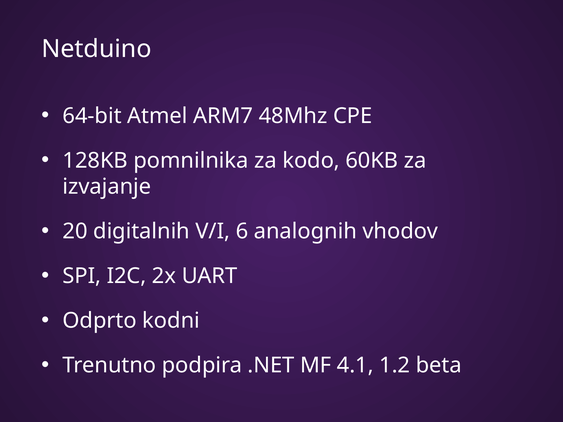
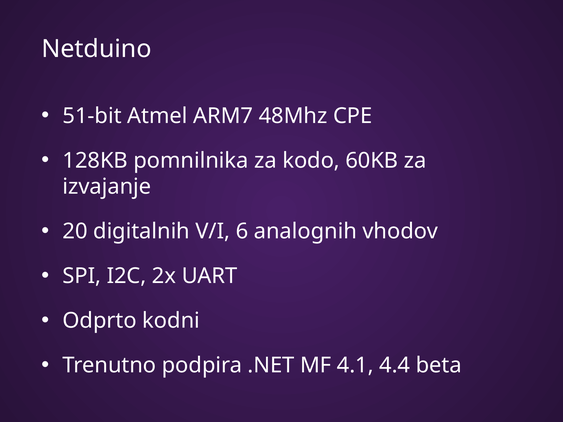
64-bit: 64-bit -> 51-bit (92, 116)
1.2: 1.2 -> 4.4 (395, 366)
